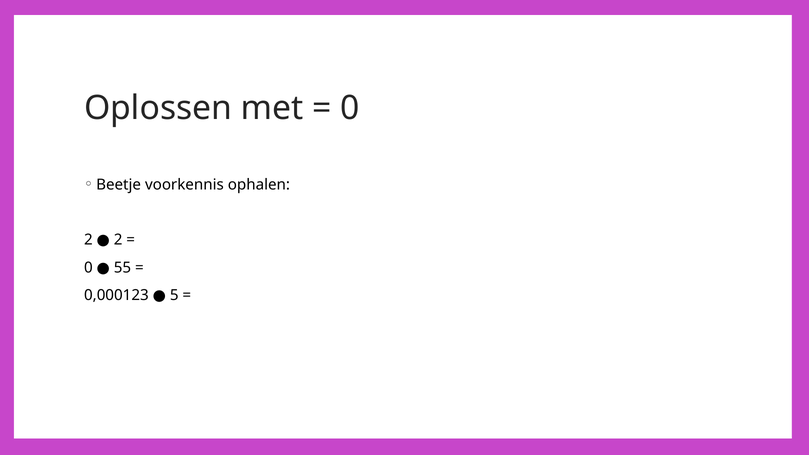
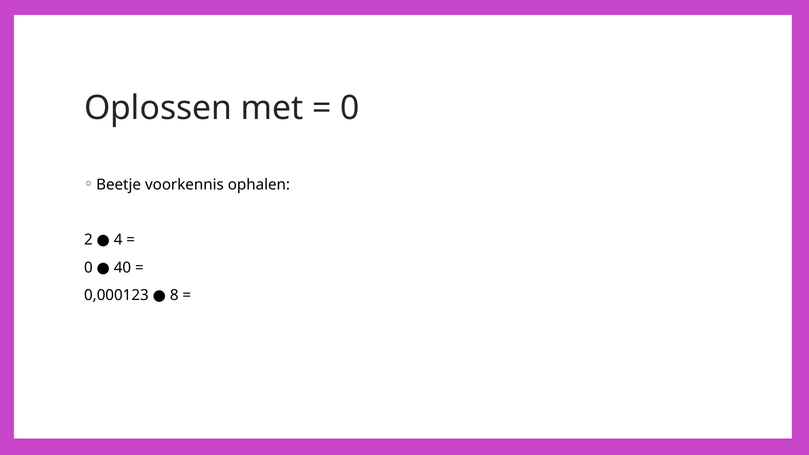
2 2: 2 -> 4 (118, 240)
55: 55 -> 40 (122, 268)
5: 5 -> 8 (174, 295)
